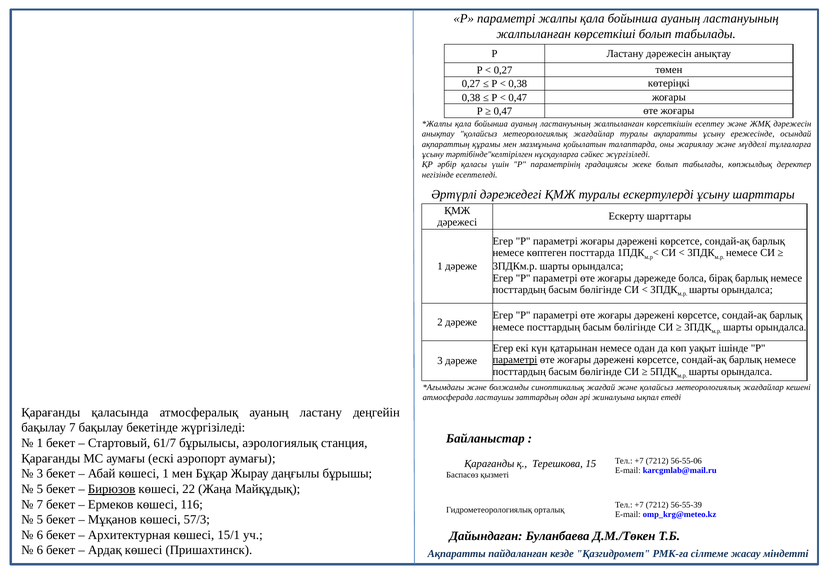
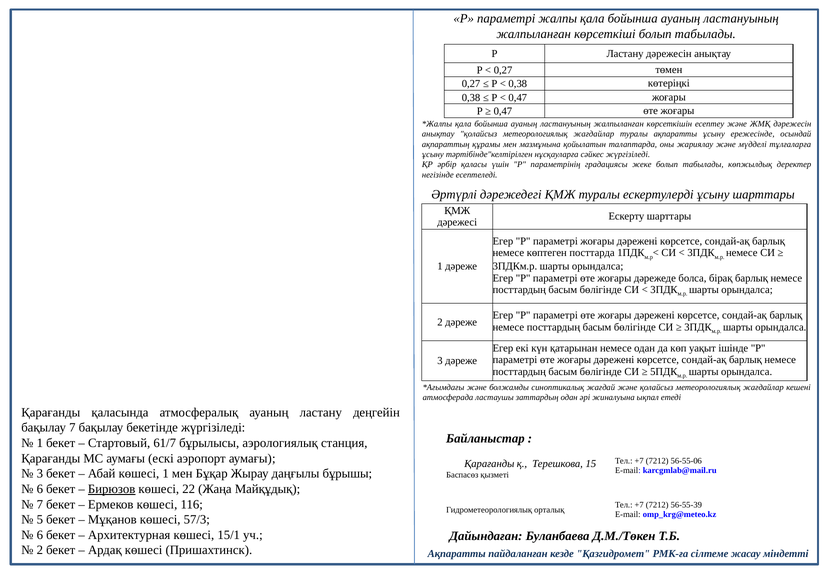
параметрі underline: present -> none (515, 360)
5: 5 -> 6 (40, 489)
6: 6 -> 2 (40, 550)
